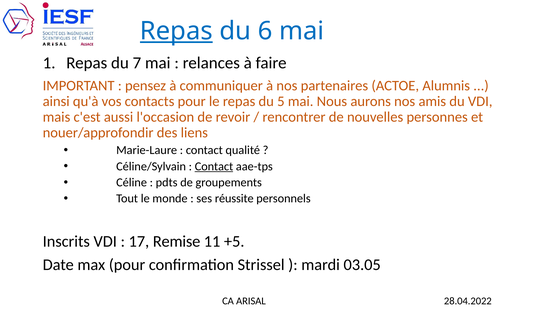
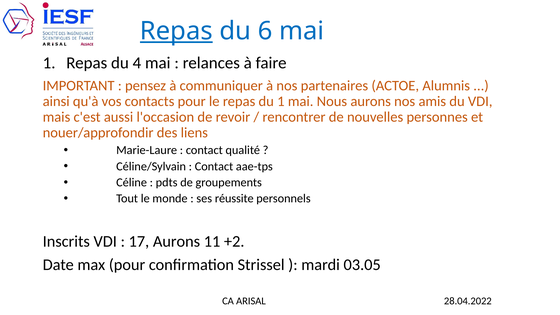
7: 7 -> 4 (137, 63)
du 5: 5 -> 1 (281, 101)
Contact underline: present -> none (214, 166)
17 Remise: Remise -> Aurons (177, 241)
+5: +5 -> +2 (234, 241)
